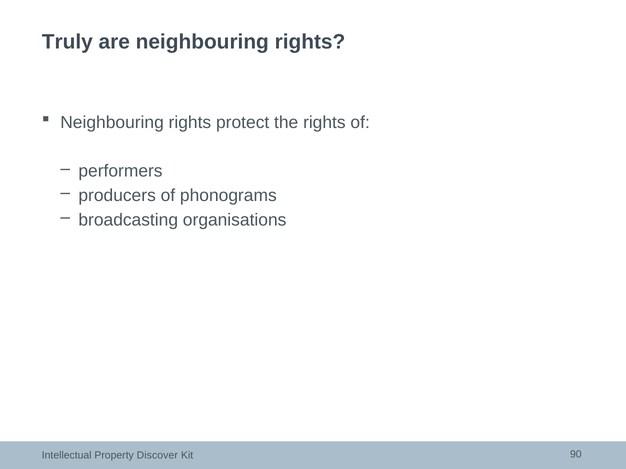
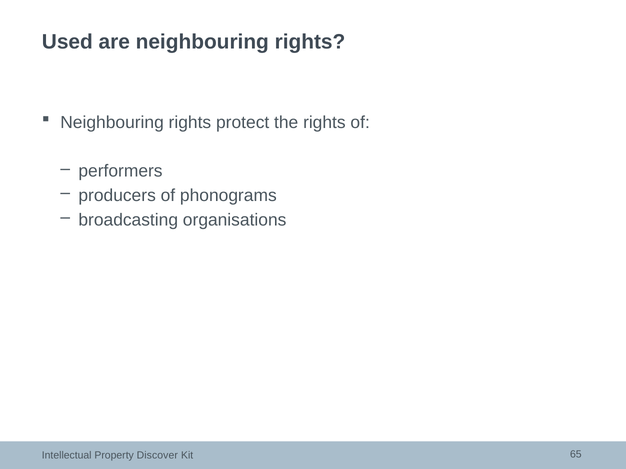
Truly: Truly -> Used (67, 42)
90: 90 -> 65 (576, 455)
